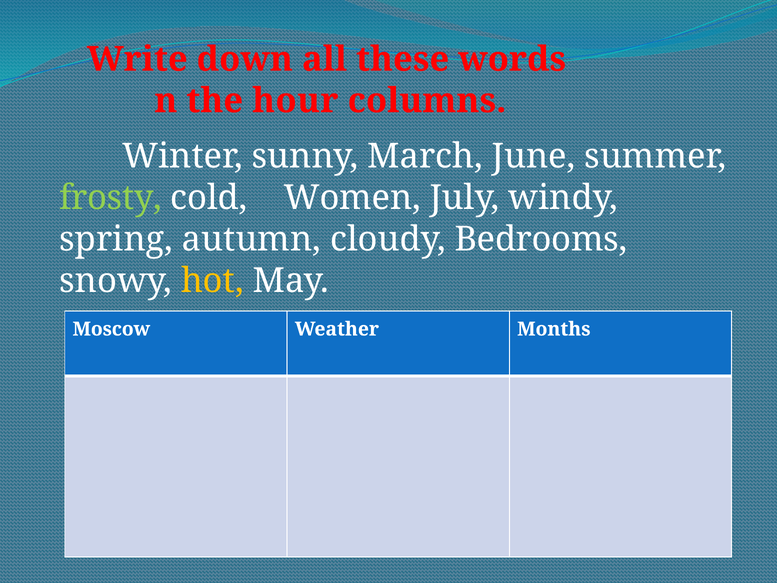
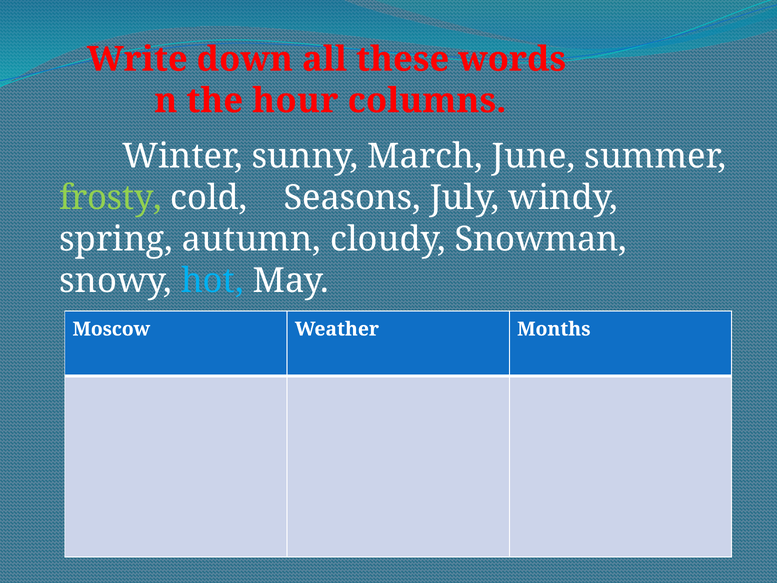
Women: Women -> Seasons (352, 198)
Bedrooms: Bedrooms -> Snowman (541, 239)
hot colour: yellow -> light blue (212, 281)
